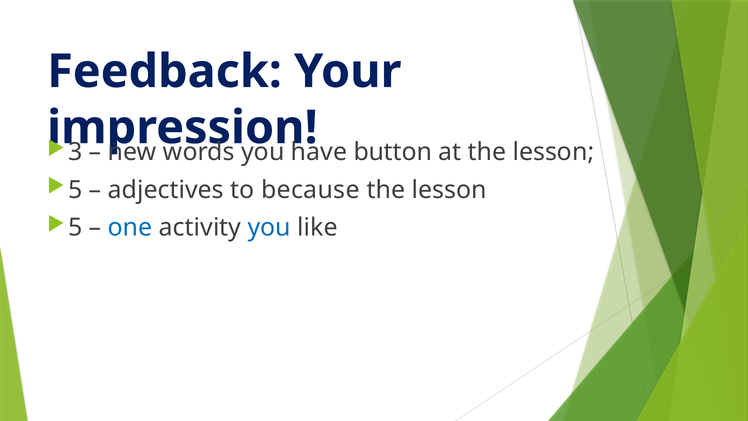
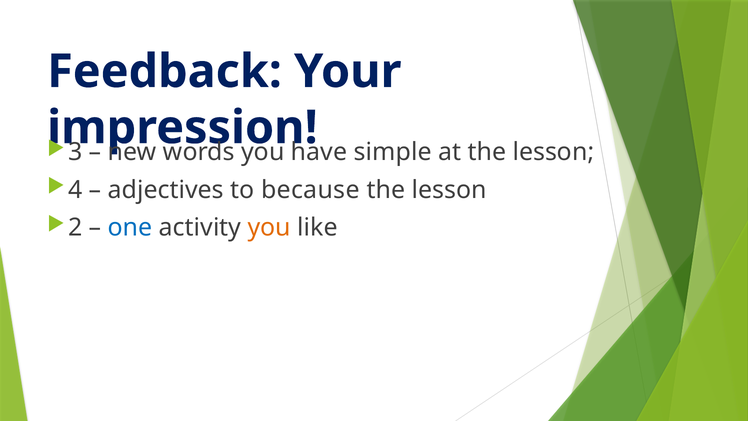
button: button -> simple (393, 152)
5: 5 -> 4 (75, 190)
5: 5 -> 2 (75, 228)
you colour: blue -> orange (269, 228)
